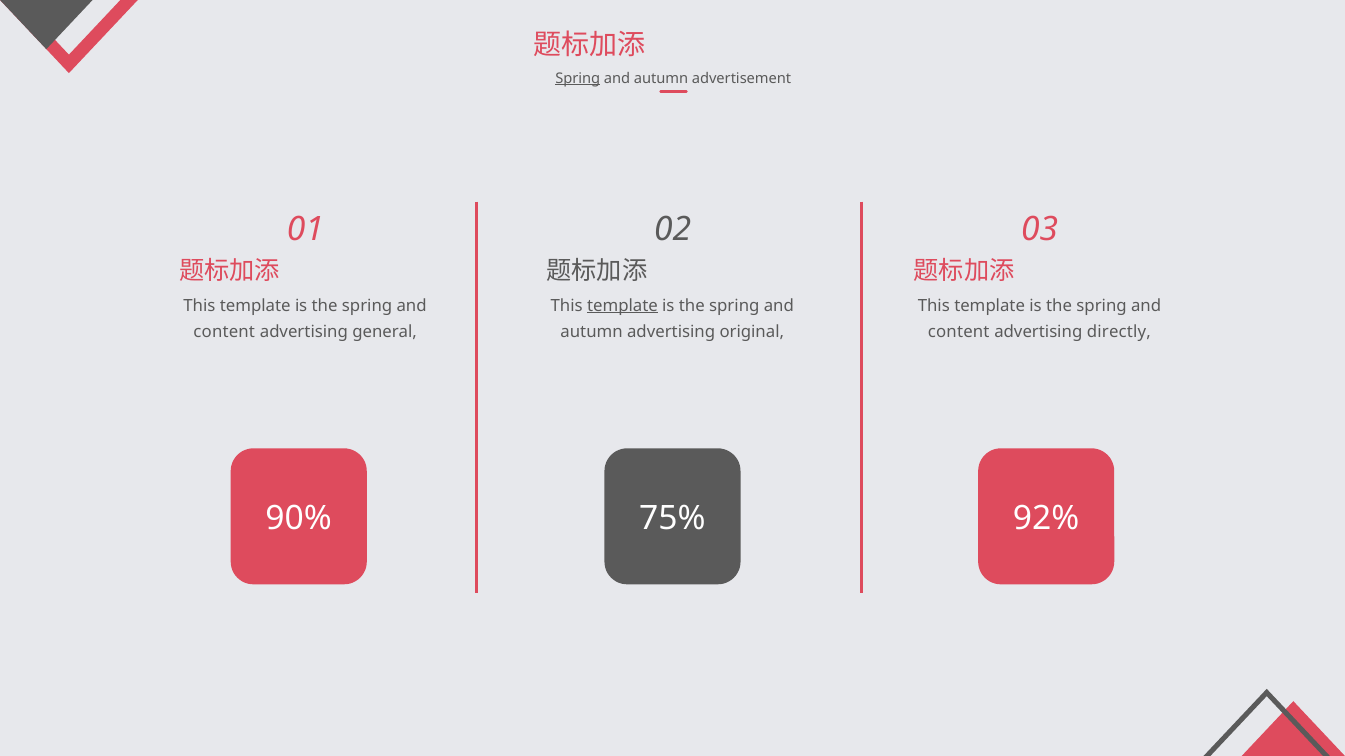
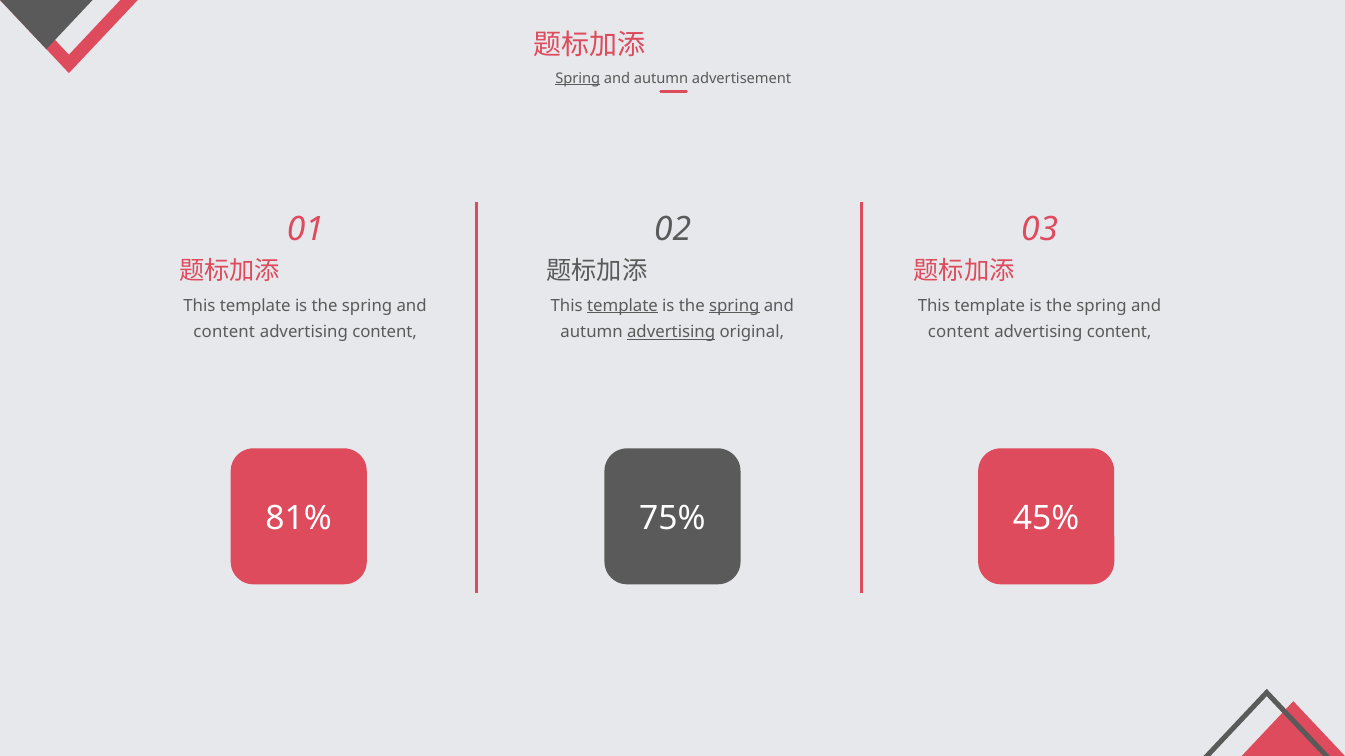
spring underline: none -> present (734, 306)
general: general -> content (385, 332)
advertising underline: none -> present (671, 332)
directly: directly -> content (1119, 332)
90%: 90% -> 81% (299, 519)
92%: 92% -> 45% (1046, 519)
